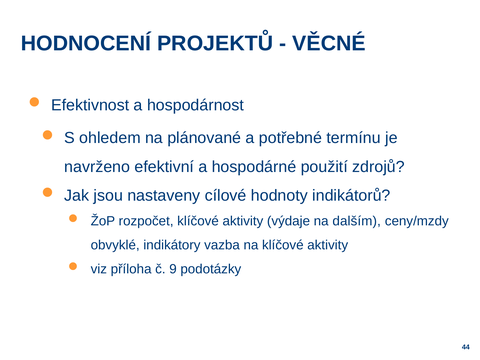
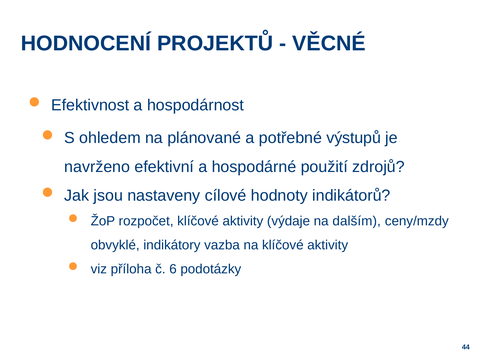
termínu: termínu -> výstupů (354, 138)
9: 9 -> 6 (173, 269)
